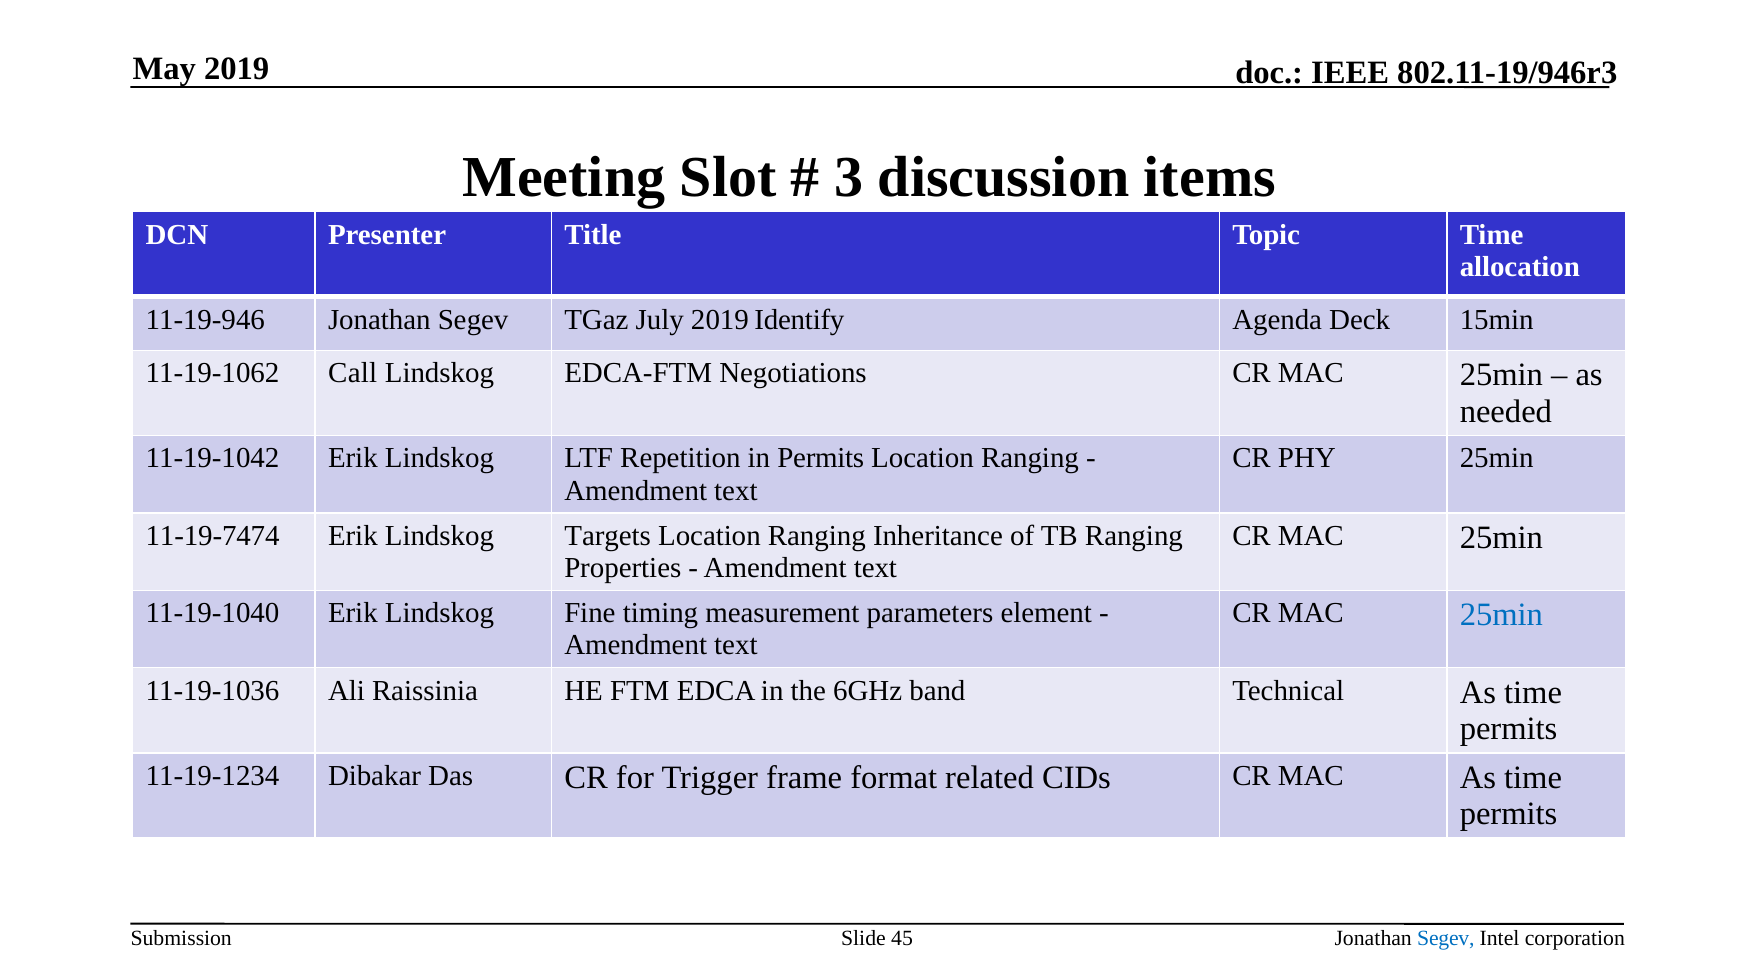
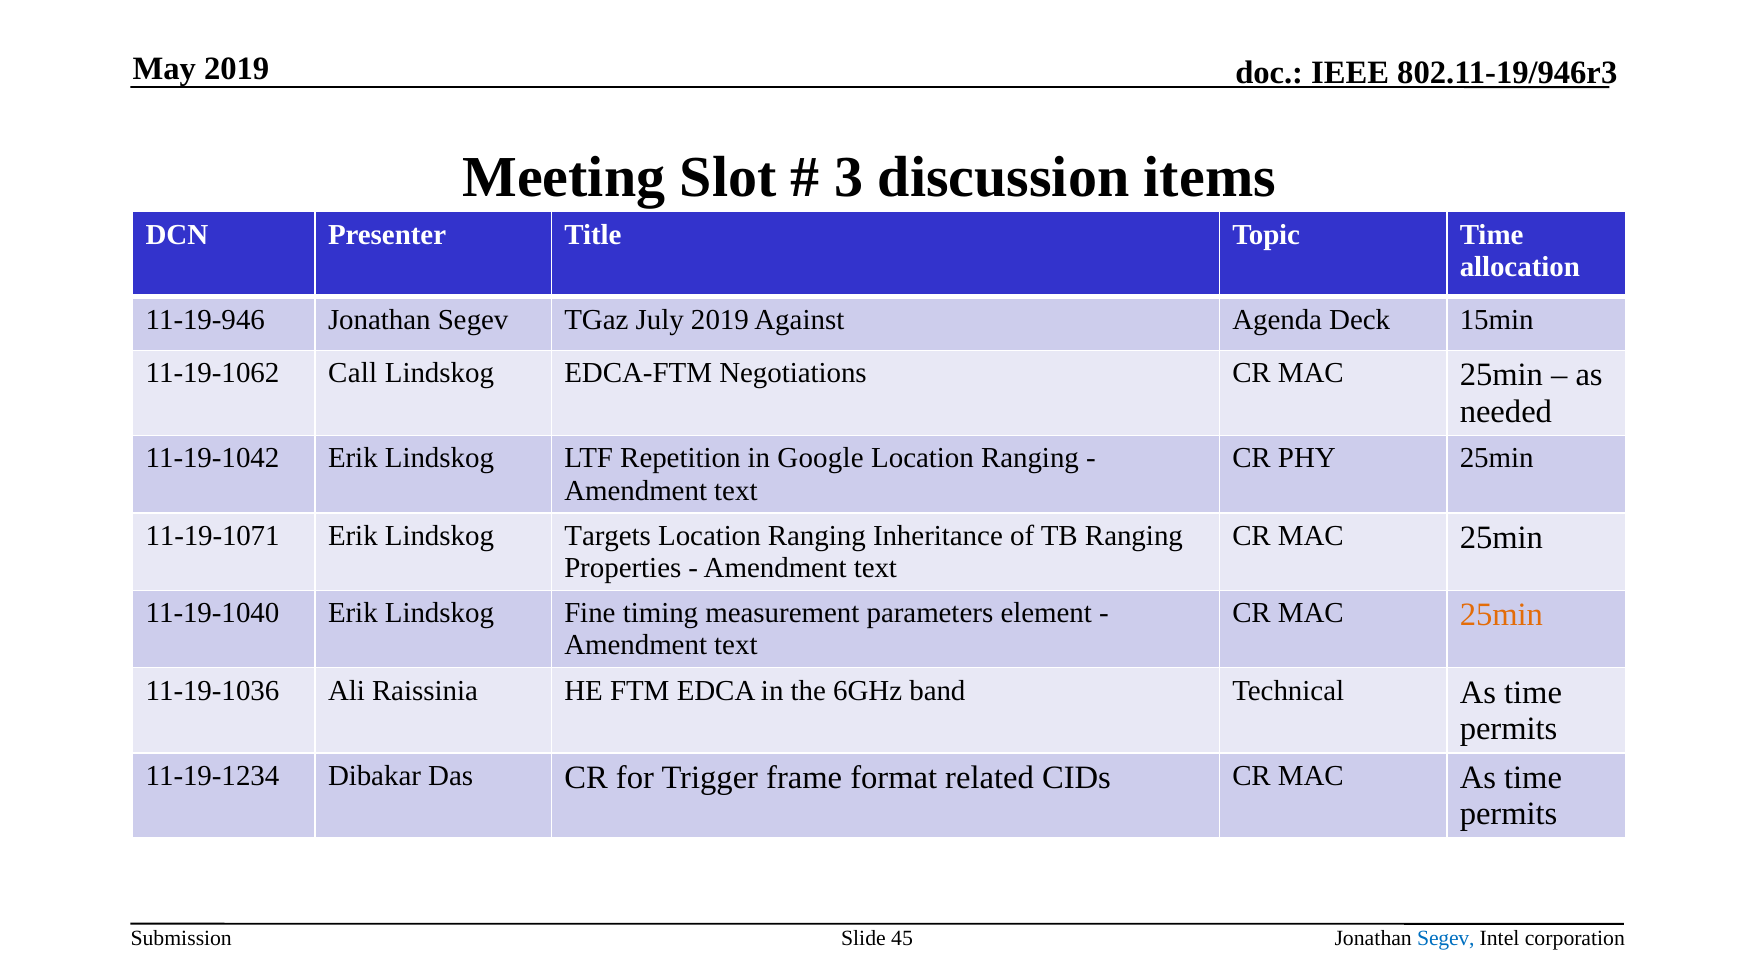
Identify: Identify -> Against (799, 320)
in Permits: Permits -> Google (821, 459)
11-19-7474: 11-19-7474 -> 11-19-1071 (213, 536)
25min colour: blue -> orange (1501, 616)
